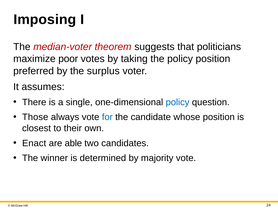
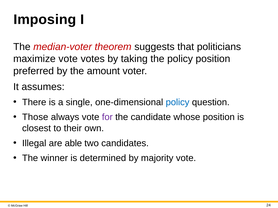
maximize poor: poor -> vote (68, 59)
surplus: surplus -> amount (103, 71)
for colour: blue -> purple (107, 117)
Enact: Enact -> Illegal (34, 144)
